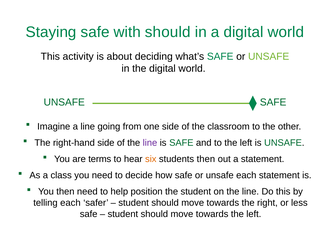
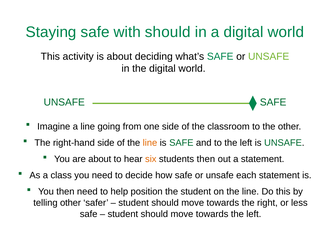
line colour: purple -> orange (150, 142)
are terms: terms -> about (100, 159)
telling each: each -> other (71, 202)
